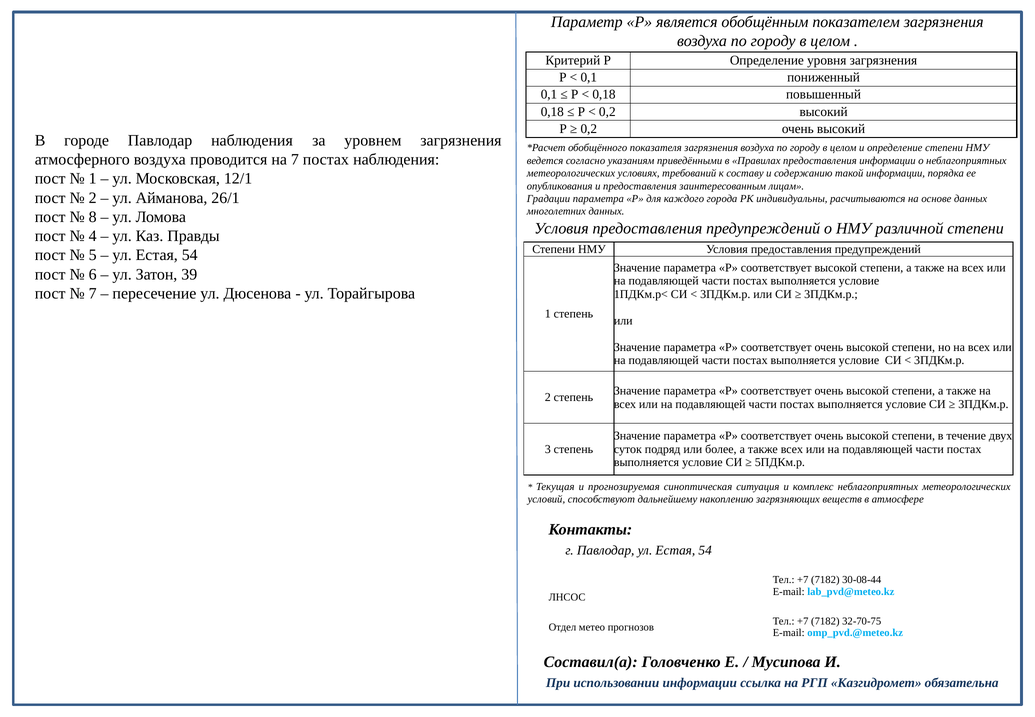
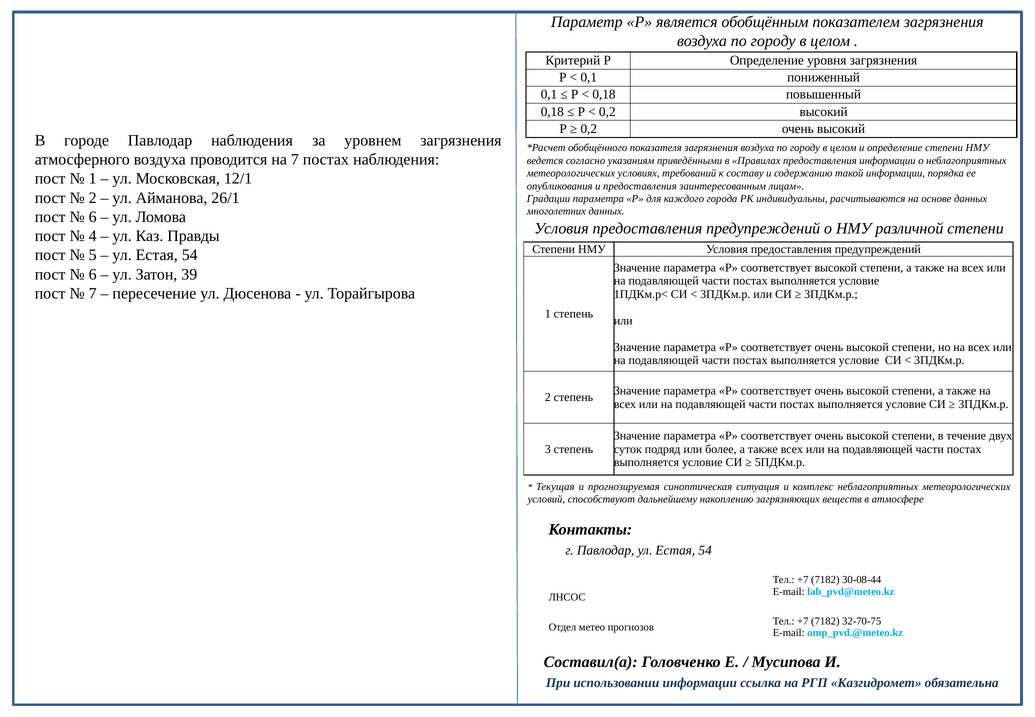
8: 8 -> 6 (93, 217)
